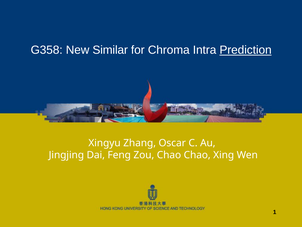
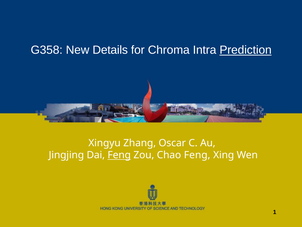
Similar: Similar -> Details (110, 50)
Feng underline: none -> present (119, 155)
Chao Chao: Chao -> Feng (197, 155)
